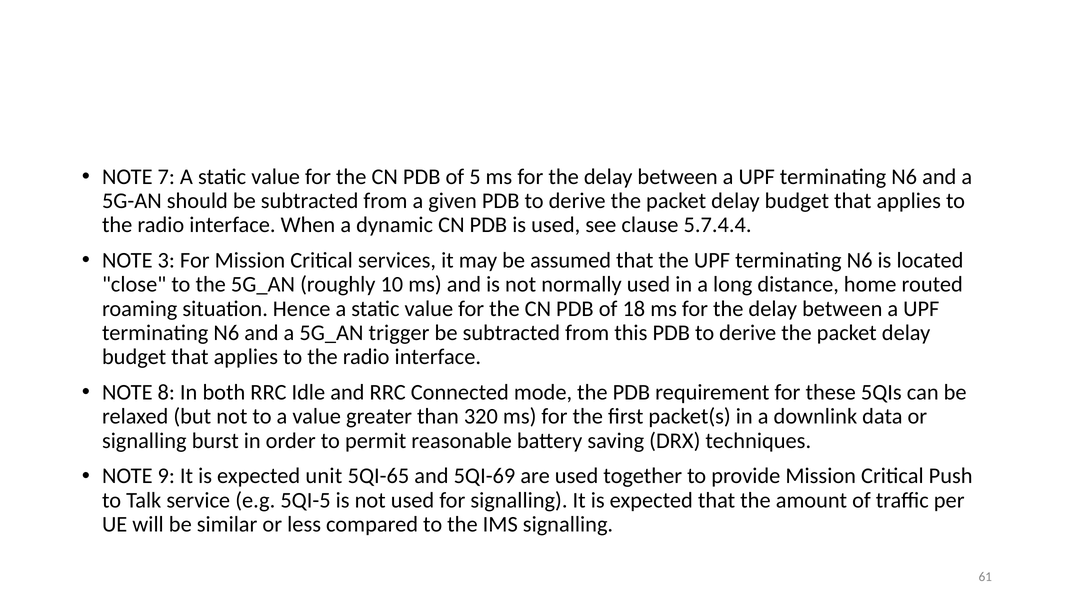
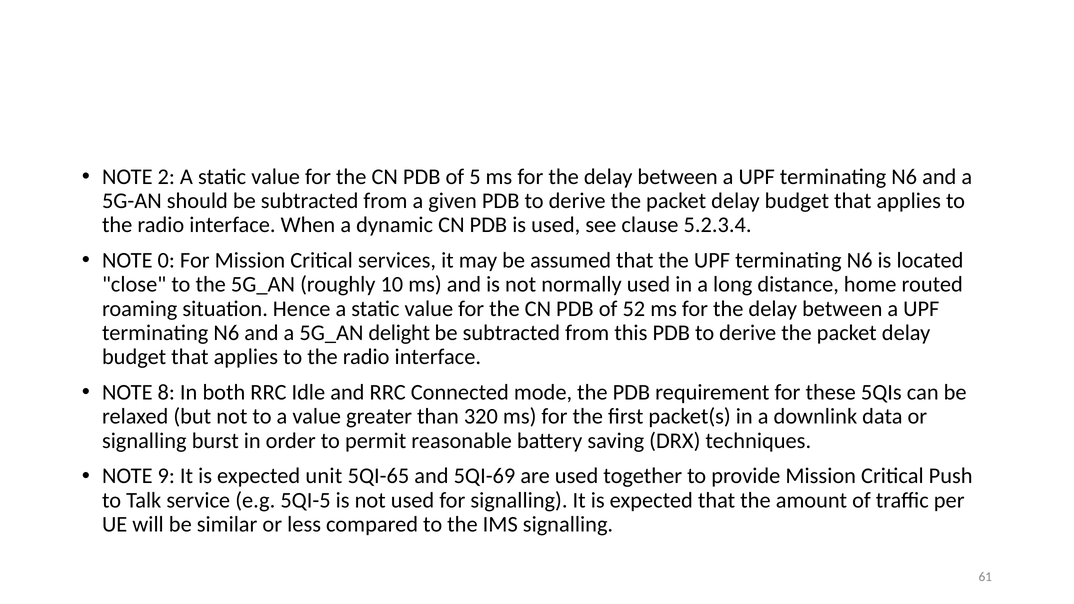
7: 7 -> 2 (166, 177)
5.7.4.4: 5.7.4.4 -> 5.2.3.4 (718, 225)
3: 3 -> 0 (166, 260)
18: 18 -> 52 (634, 309)
trigger: trigger -> delight (399, 333)
